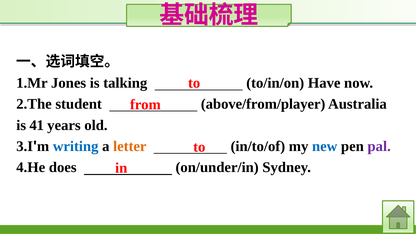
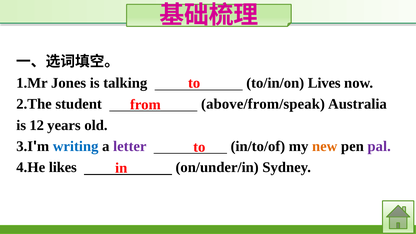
Have: Have -> Lives (324, 83)
above/from/player: above/from/player -> above/from/speak (263, 104)
41: 41 -> 12 (37, 125)
letter colour: orange -> purple (130, 146)
new colour: blue -> orange (325, 146)
does: does -> likes (63, 167)
